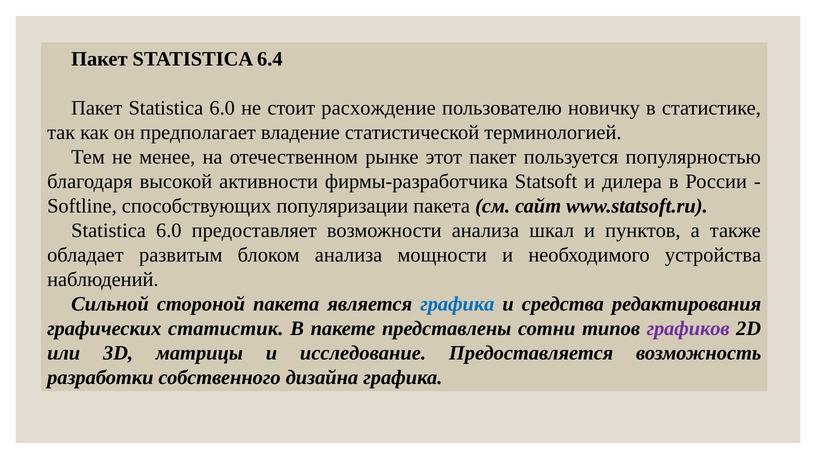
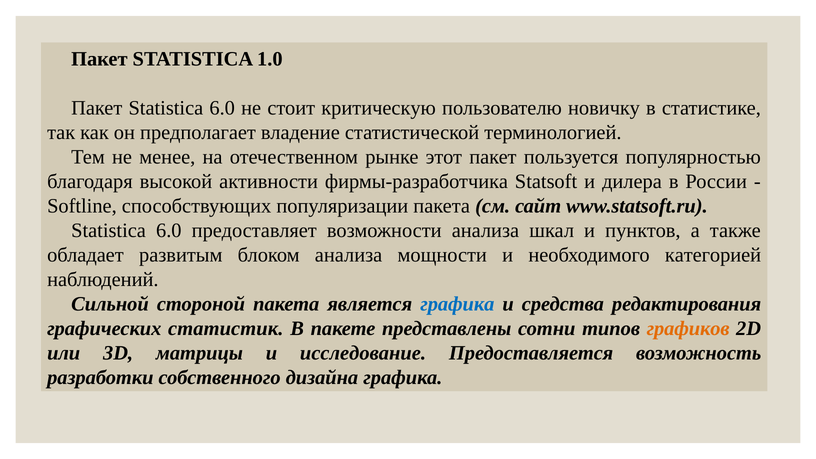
6.4: 6.4 -> 1.0 (270, 59)
расхождение: расхождение -> критическую (379, 108)
устройства: устройства -> категорией (713, 255)
графиков colour: purple -> orange (688, 328)
